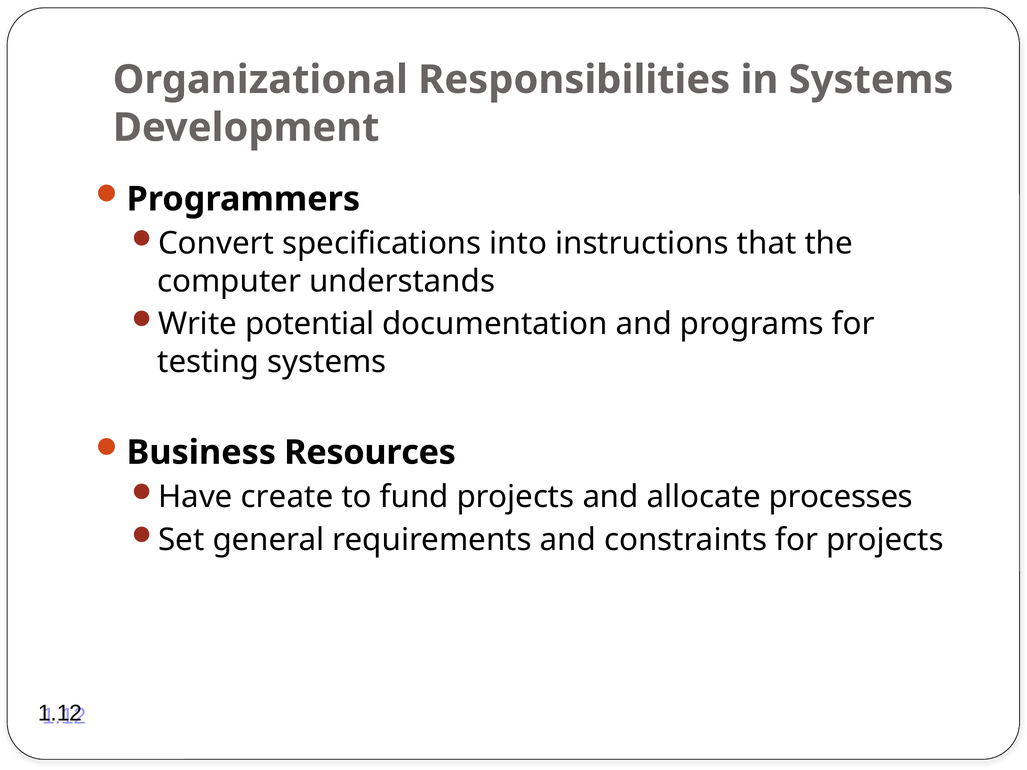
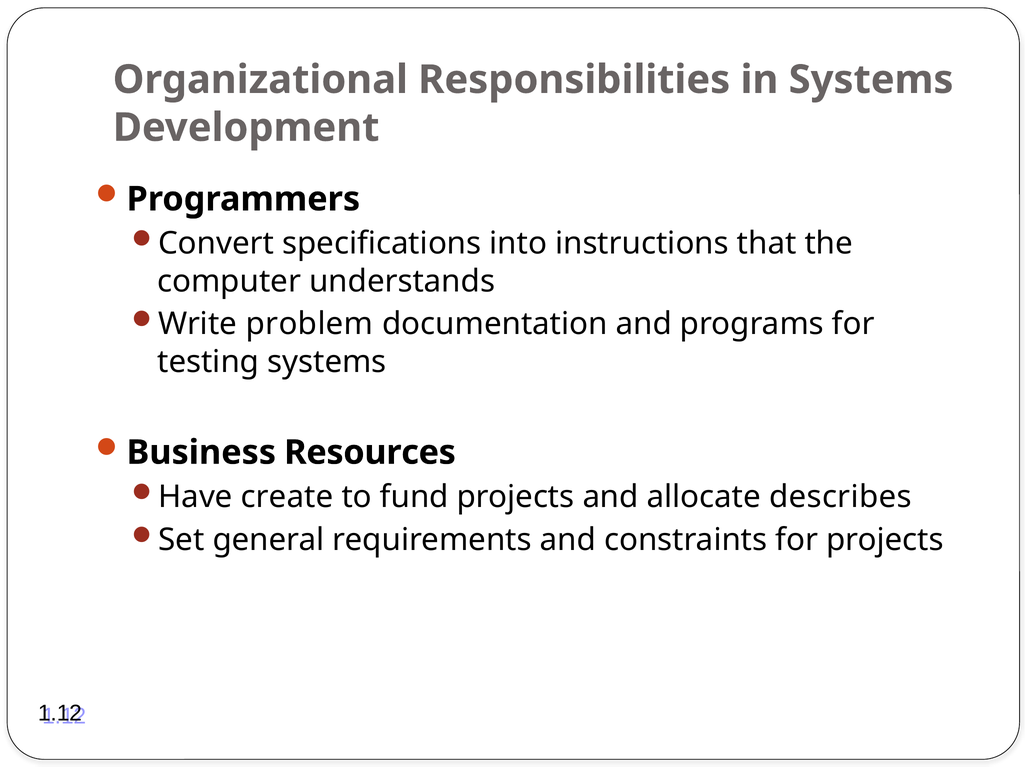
potential: potential -> problem (309, 324)
processes: processes -> describes (840, 497)
